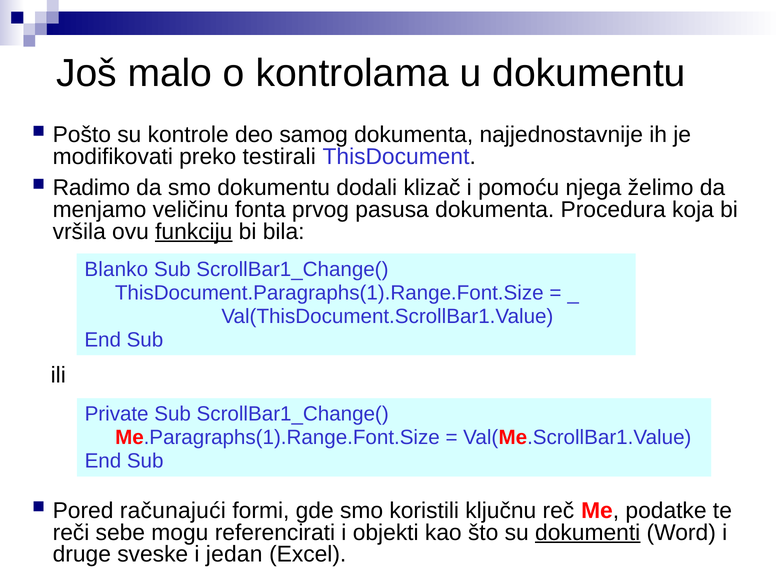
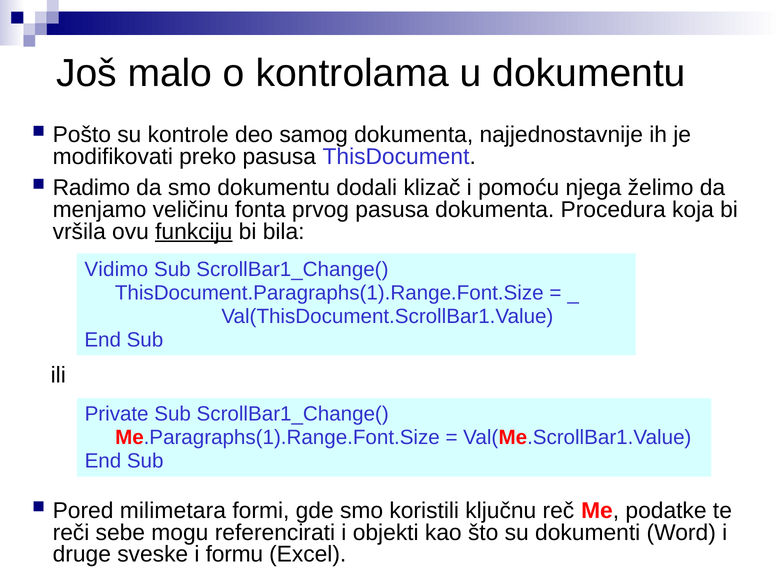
preko testirali: testirali -> pasusa (279, 157)
Blanko: Blanko -> Vidimo (116, 269)
računajući: računajući -> milimetara (173, 510)
dokumenti underline: present -> none (588, 532)
jedan: jedan -> formu (234, 554)
